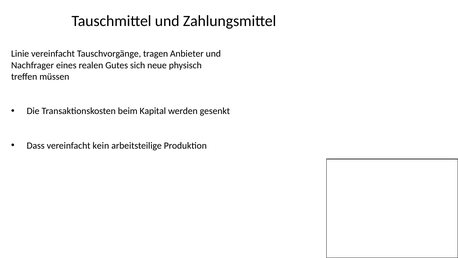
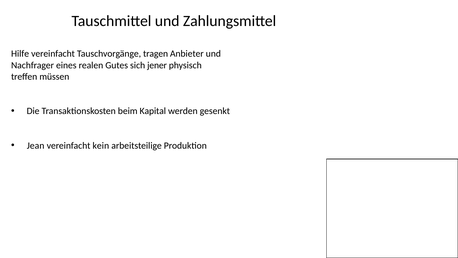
Linie: Linie -> Hilfe (20, 54)
neue: neue -> jener (157, 65)
Dass: Dass -> Jean (36, 145)
